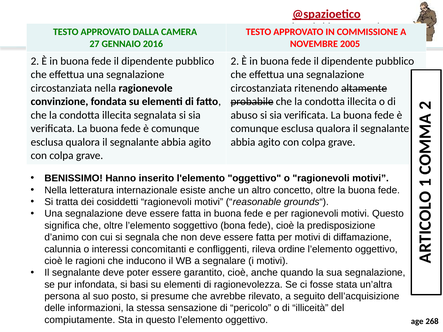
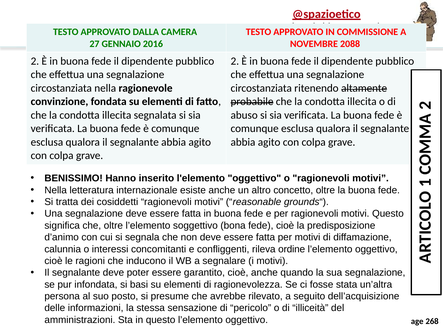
2005: 2005 -> 2088 (350, 44)
compiutamente: compiutamente -> amministrazioni (80, 320)
